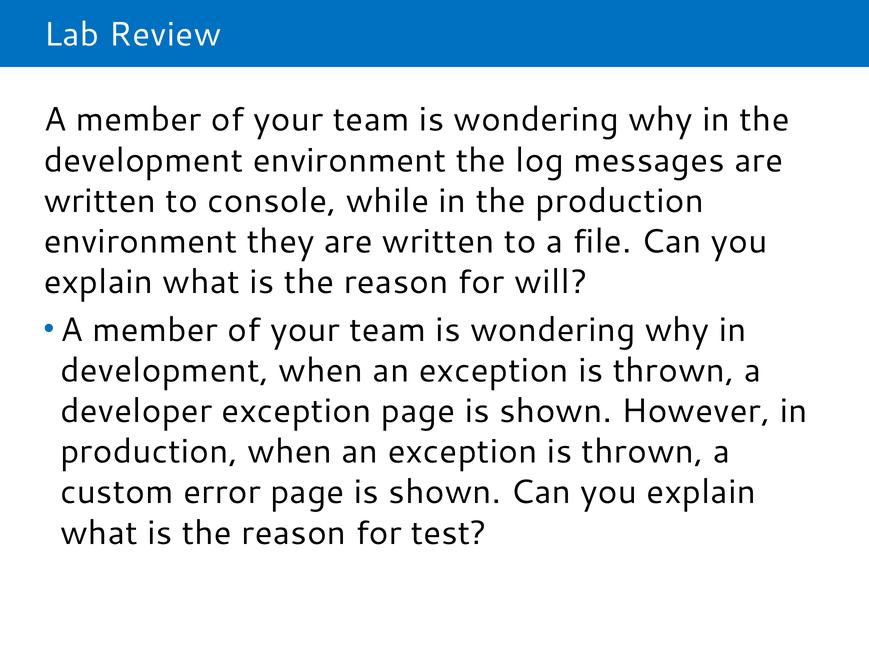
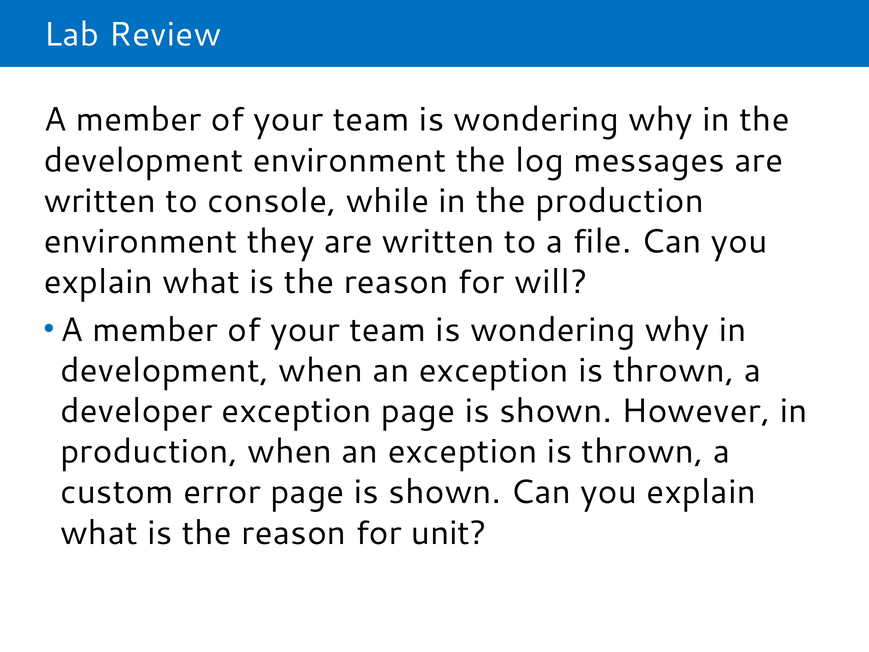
test: test -> unit (449, 533)
